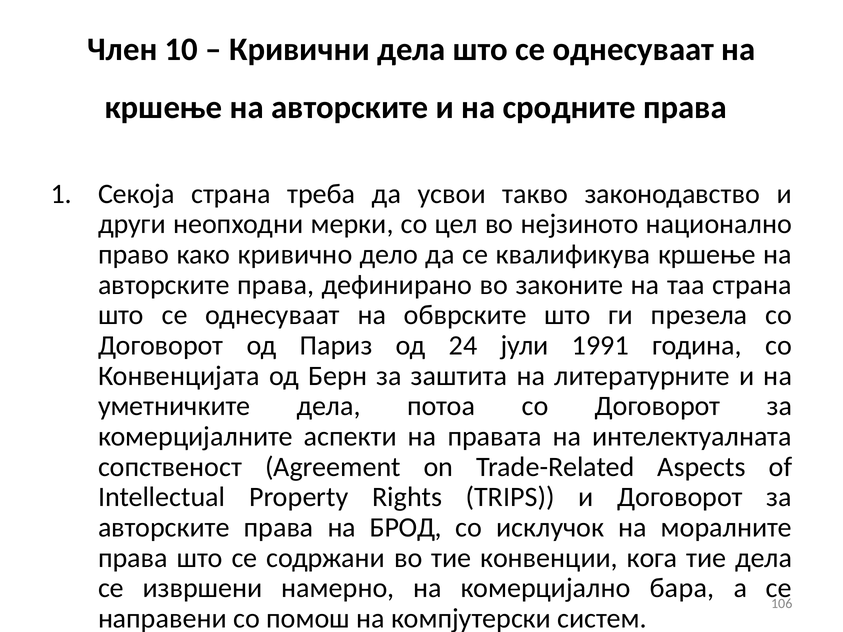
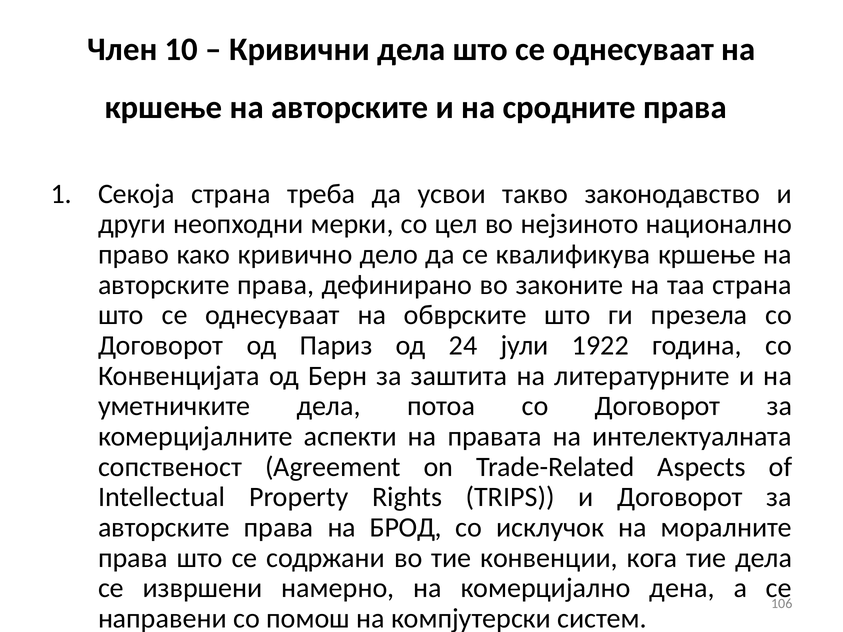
1991: 1991 -> 1922 (600, 346)
бара: бара -> дена (682, 588)
